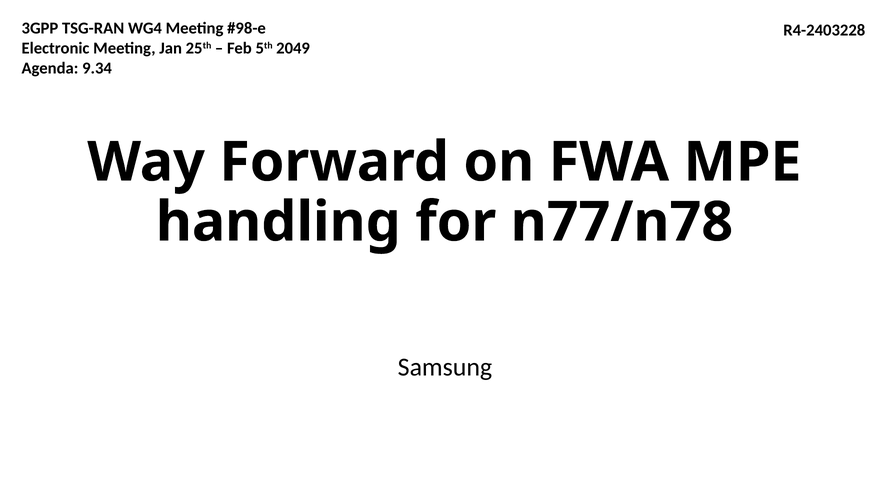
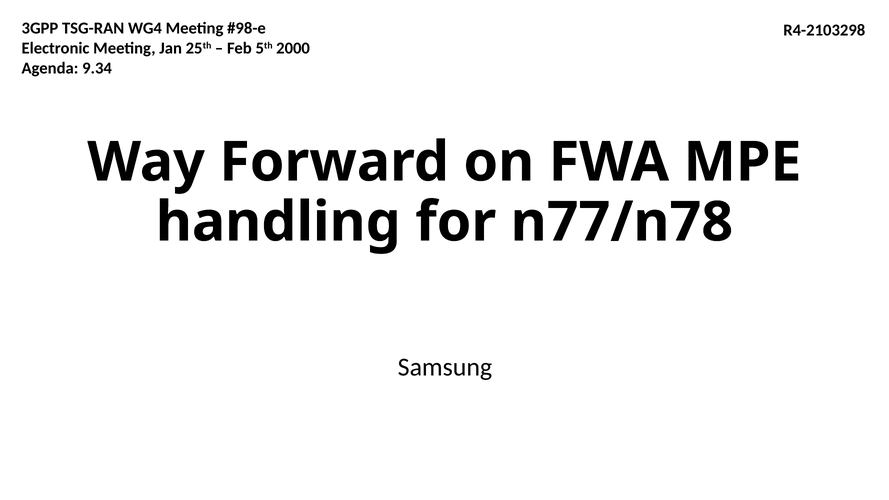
R4-2403228: R4-2403228 -> R4-2103298 (824, 30)
2049: 2049 -> 2000 (293, 48)
